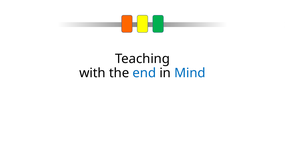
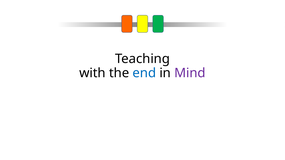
Mind colour: blue -> purple (190, 73)
